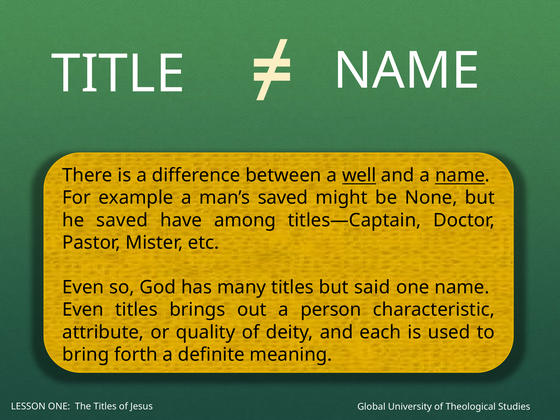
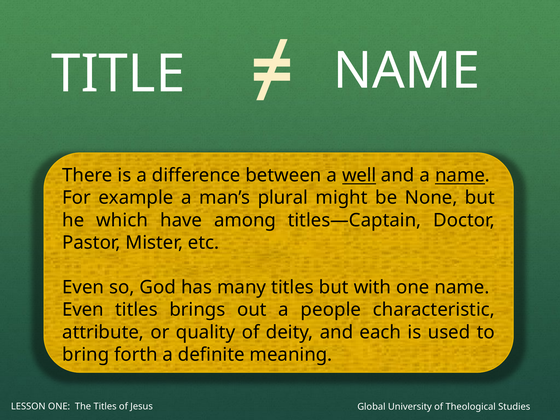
man’s saved: saved -> plural (283, 198)
he saved: saved -> which (122, 220)
said: said -> with (372, 287)
person: person -> people (331, 310)
